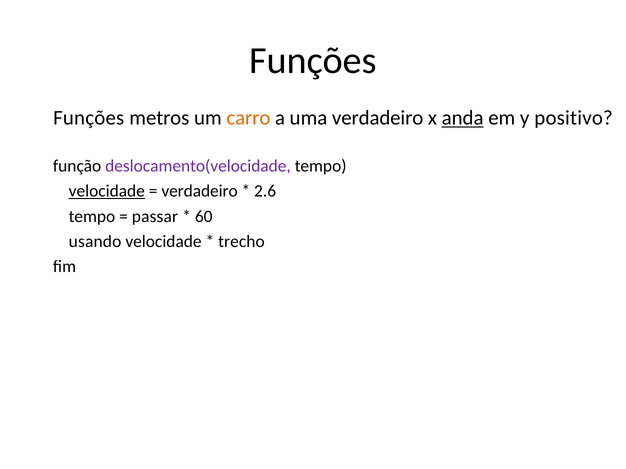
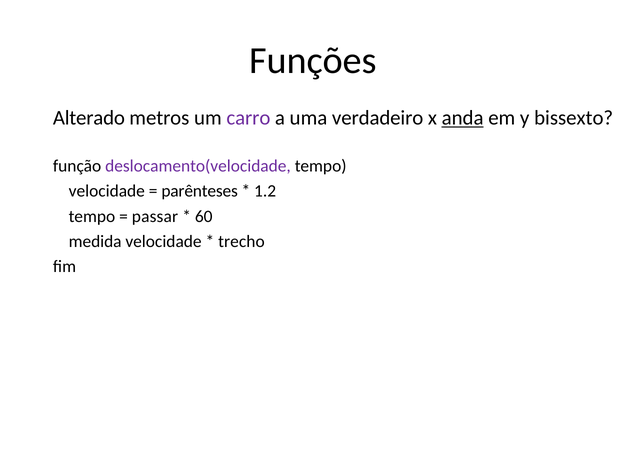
Funções: Funções -> Alterado (89, 118)
carro colour: orange -> purple (248, 118)
positivo: positivo -> bissexto (574, 118)
velocidade underline: present -> none (107, 191)
verdadeiro: verdadeiro -> parênteses (200, 191)
2.6: 2.6 -> 1.2 (265, 191)
usando: usando -> medida (95, 242)
